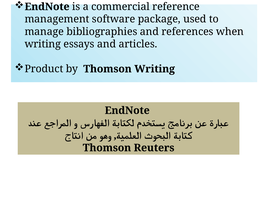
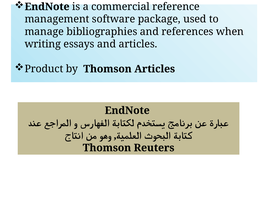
Thomson Writing: Writing -> Articles (155, 69)
